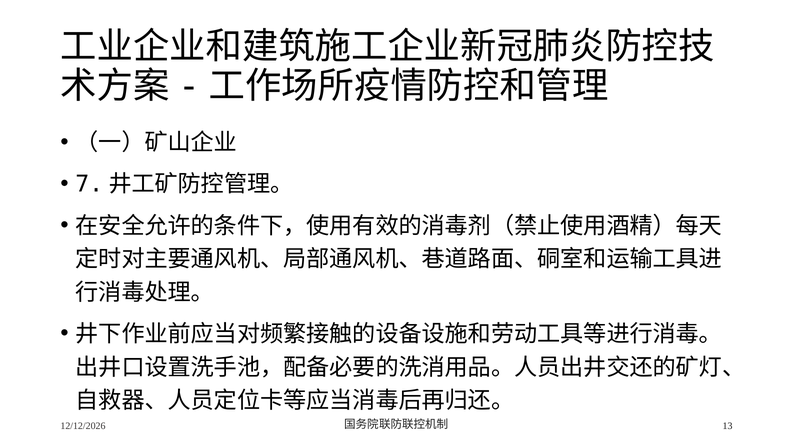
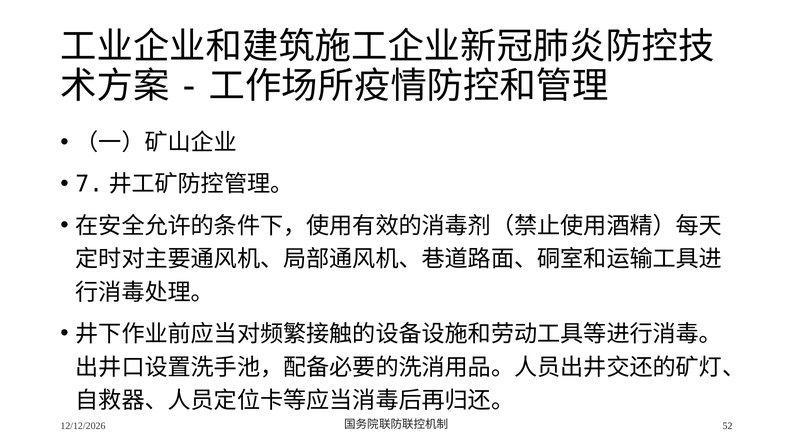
13: 13 -> 52 (728, 426)
